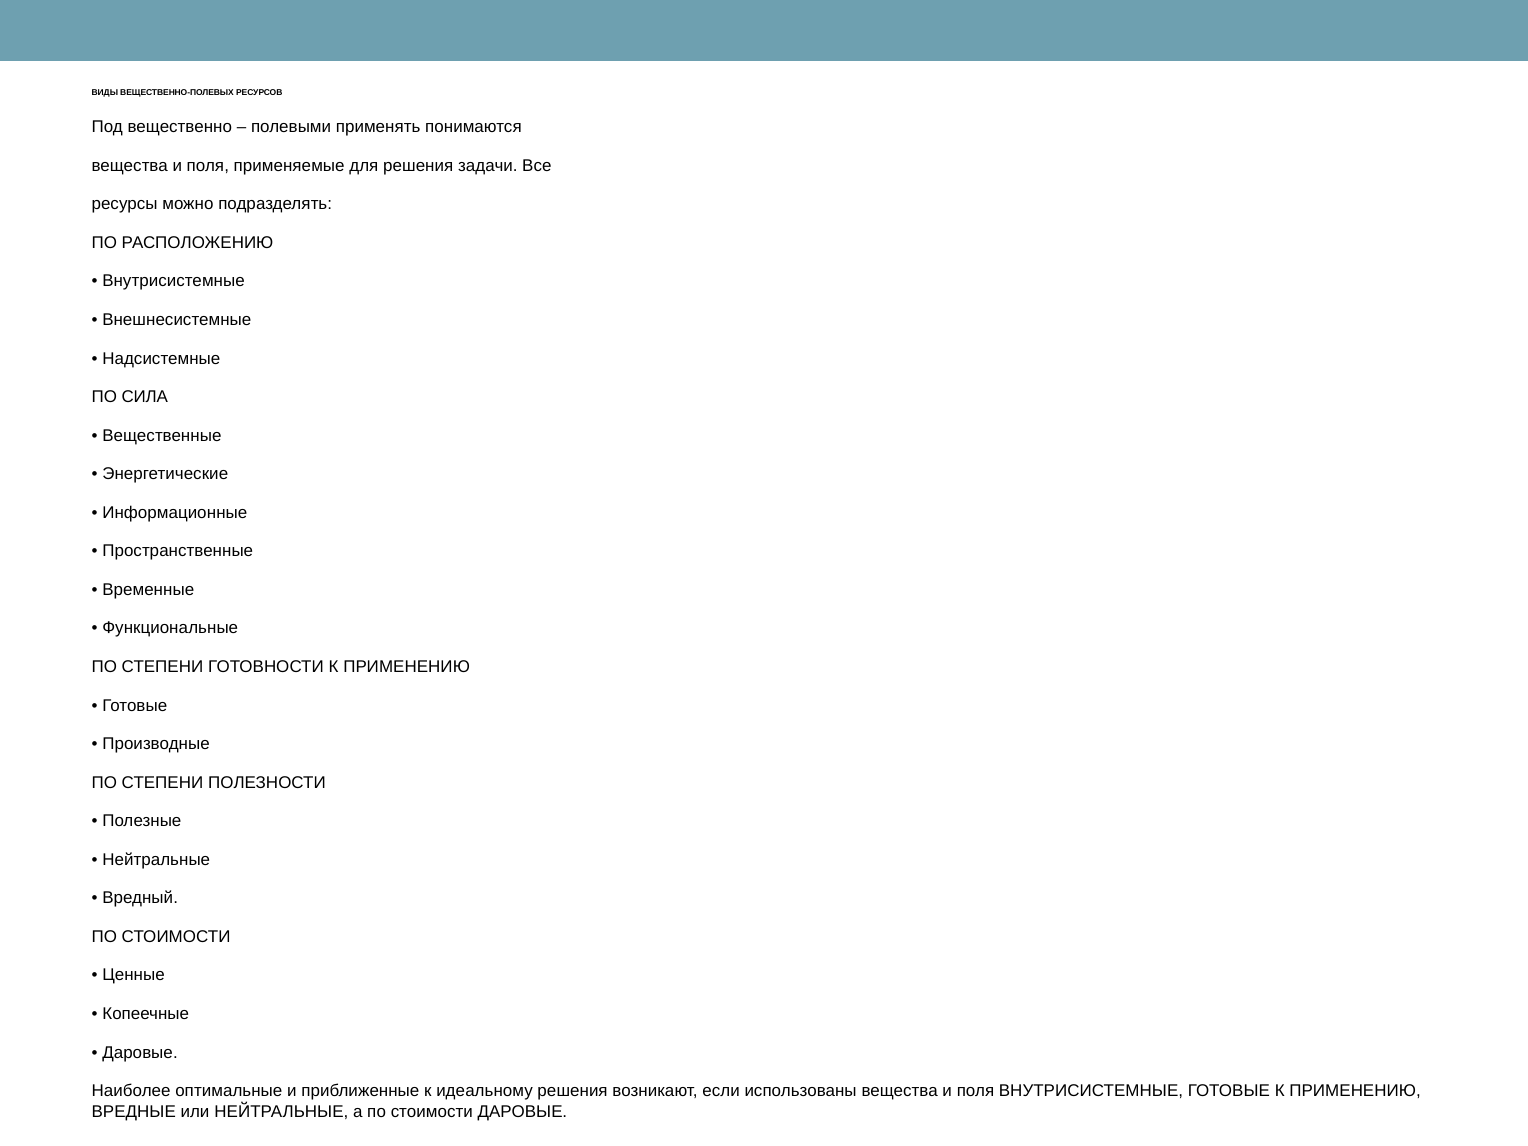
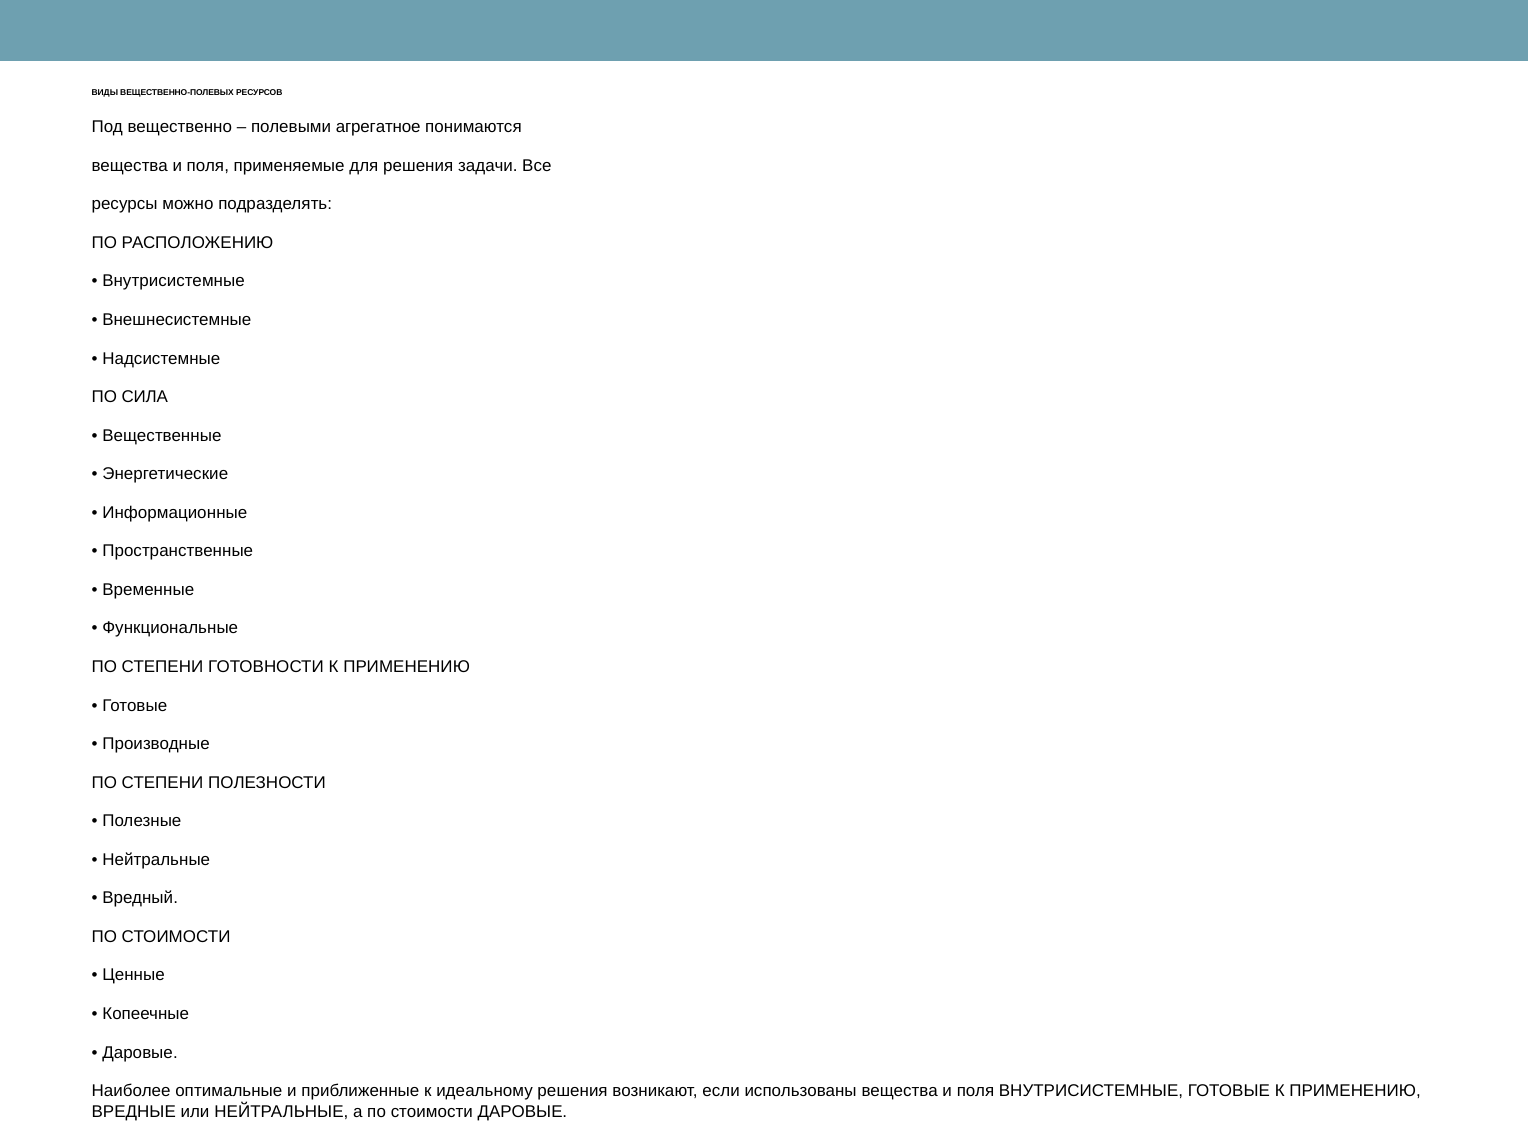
применять: применять -> агрегатное (378, 127)
